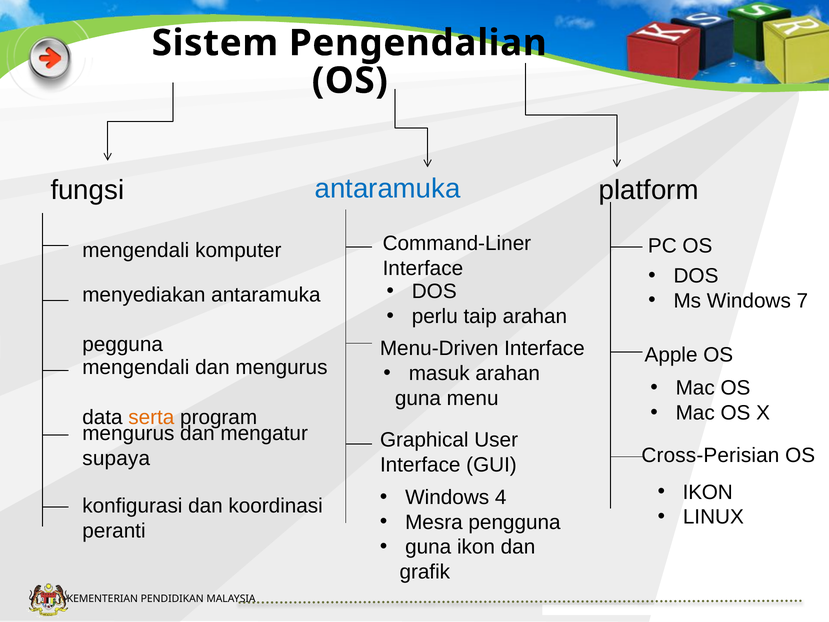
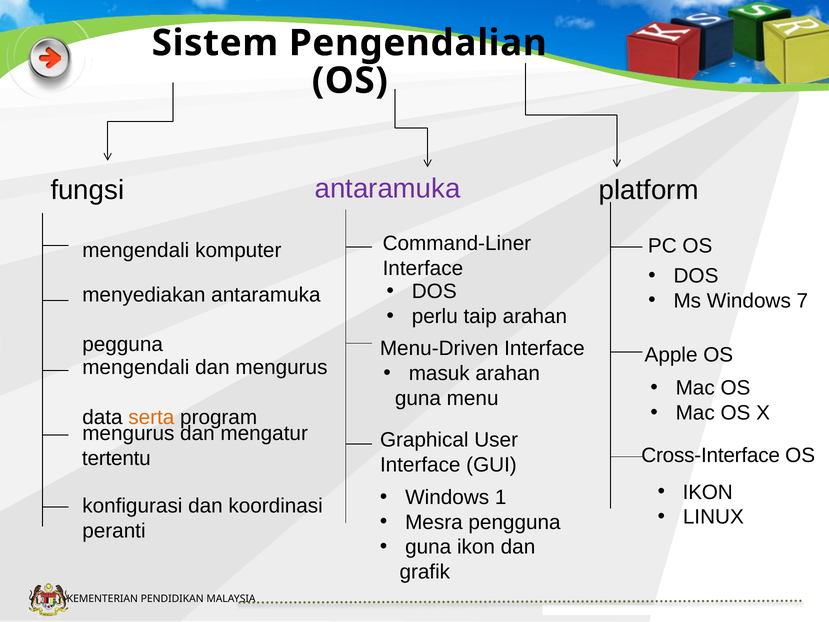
antaramuka colour: blue -> purple (388, 188)
Cross-Perisian: Cross-Perisian -> Cross-Interface (711, 455)
supaya: supaya -> tertentu (116, 458)
4: 4 -> 1 (501, 497)
